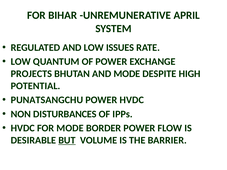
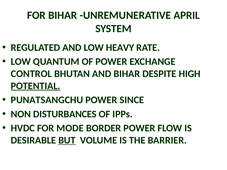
ISSUES: ISSUES -> HEAVY (120, 48)
PROJECTS: PROJECTS -> CONTROL (31, 74)
AND MODE: MODE -> BIHAR (127, 74)
POTENTIAL underline: none -> present (36, 86)
POWER HVDC: HVDC -> SINCE (132, 100)
